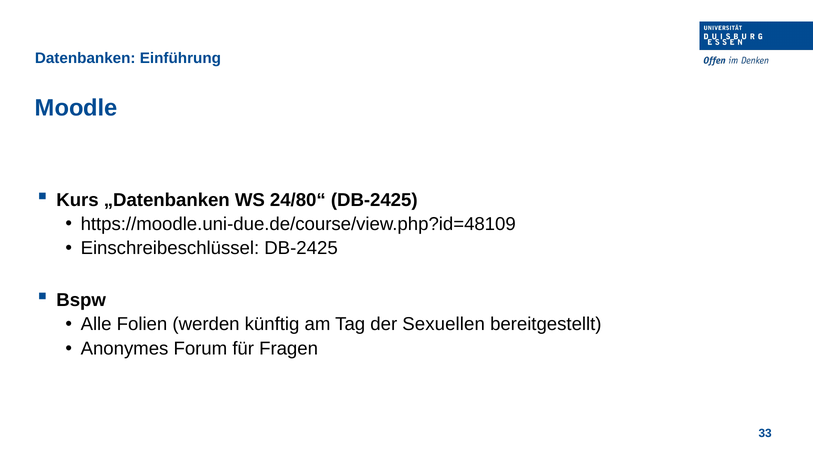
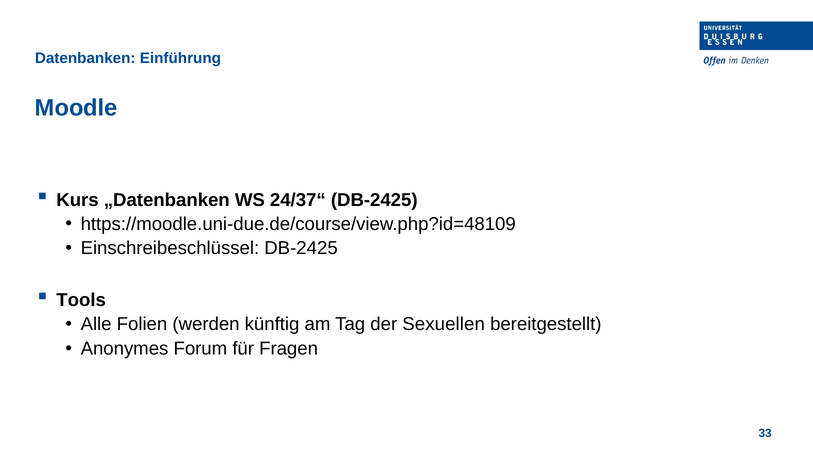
24/80“: 24/80“ -> 24/37“ (298, 200)
Bspw: Bspw -> Tools (81, 301)
